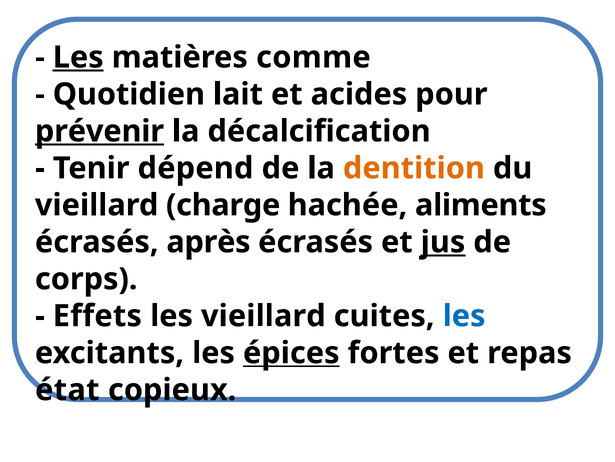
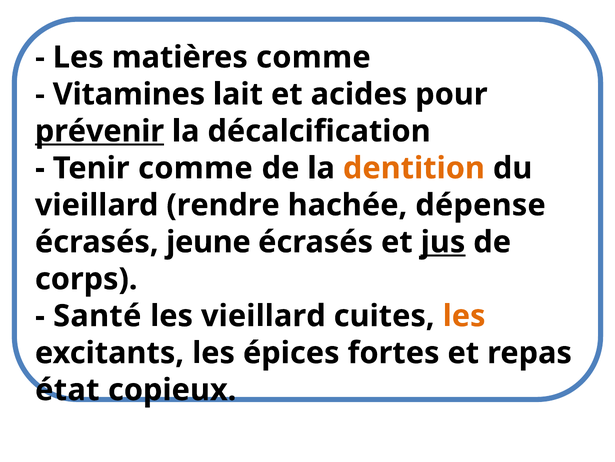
Les underline: present -> none (78, 57)
Quotidien: Quotidien -> Vitamines (129, 94)
Tenir dépend: dépend -> comme (195, 168)
charge: charge -> rendre (223, 205)
aliments: aliments -> dépense (481, 205)
après: après -> jeune (208, 242)
Effets: Effets -> Santé (97, 316)
les colour: blue -> orange (464, 316)
épices underline: present -> none (291, 352)
